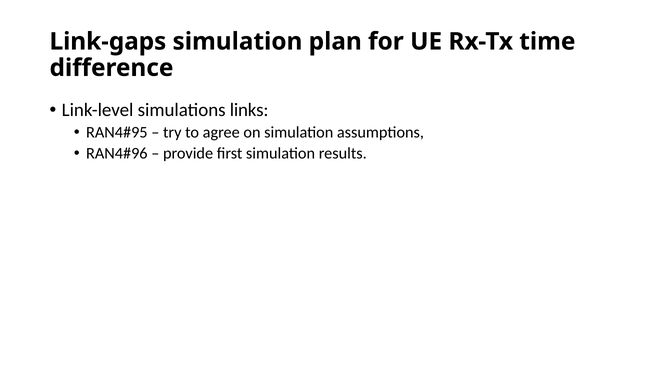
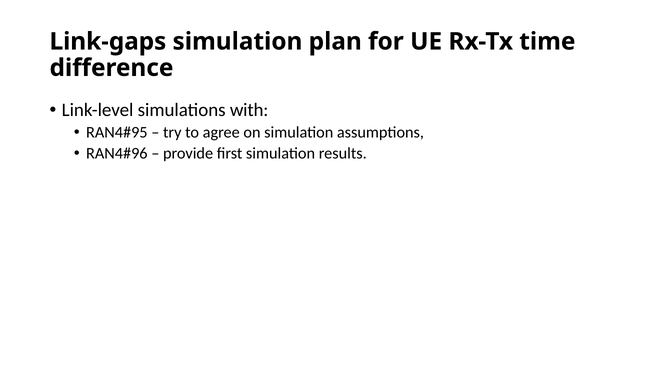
links: links -> with (249, 110)
